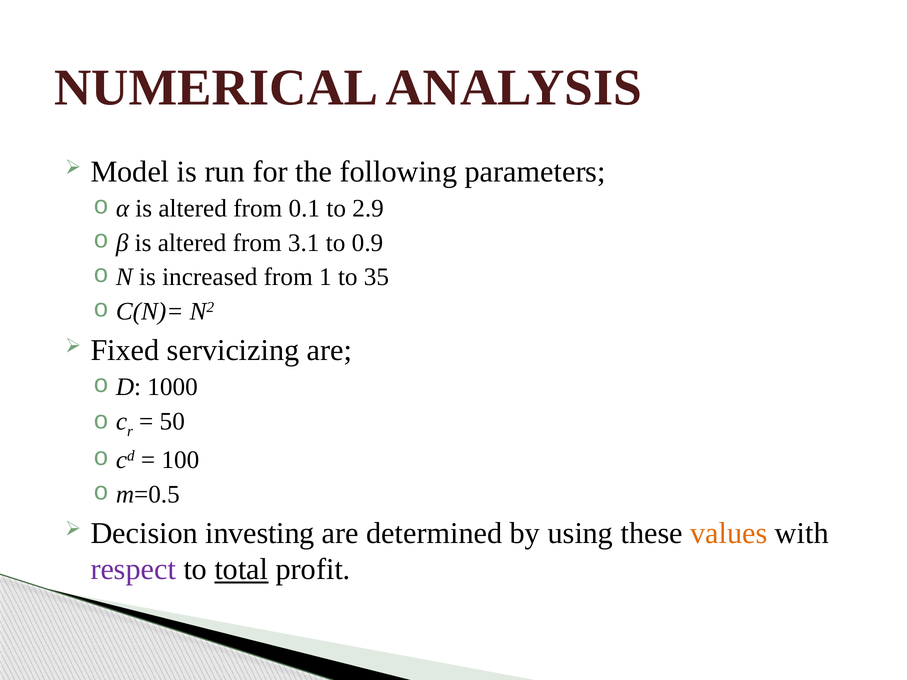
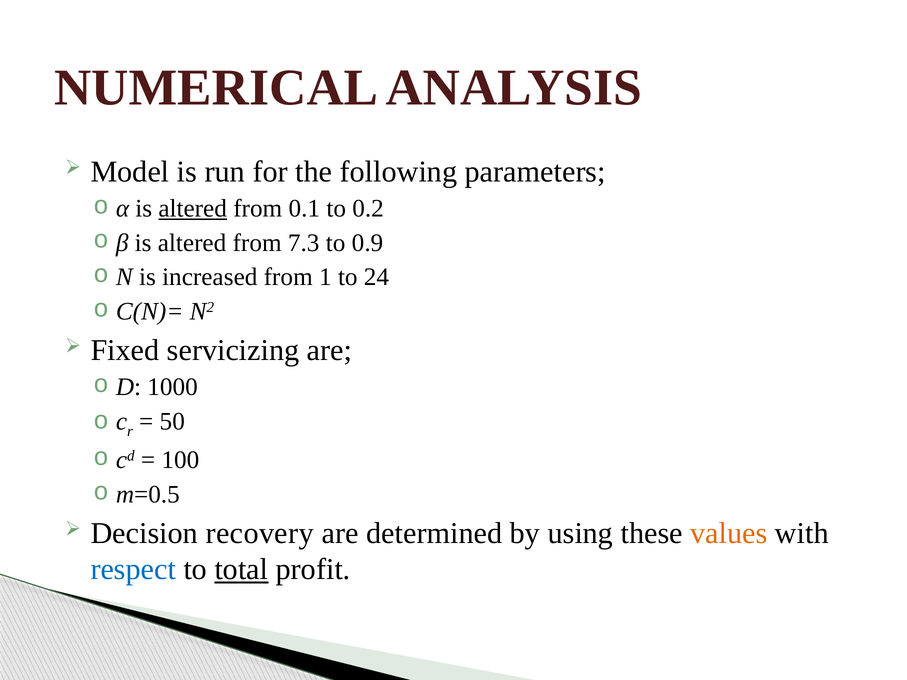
altered underline: none -> present (193, 209)
2.9: 2.9 -> 0.2 (368, 209)
3.1: 3.1 -> 7.3 (304, 243)
35: 35 -> 24 (376, 277)
investing: investing -> recovery (260, 533)
respect colour: purple -> blue (133, 570)
